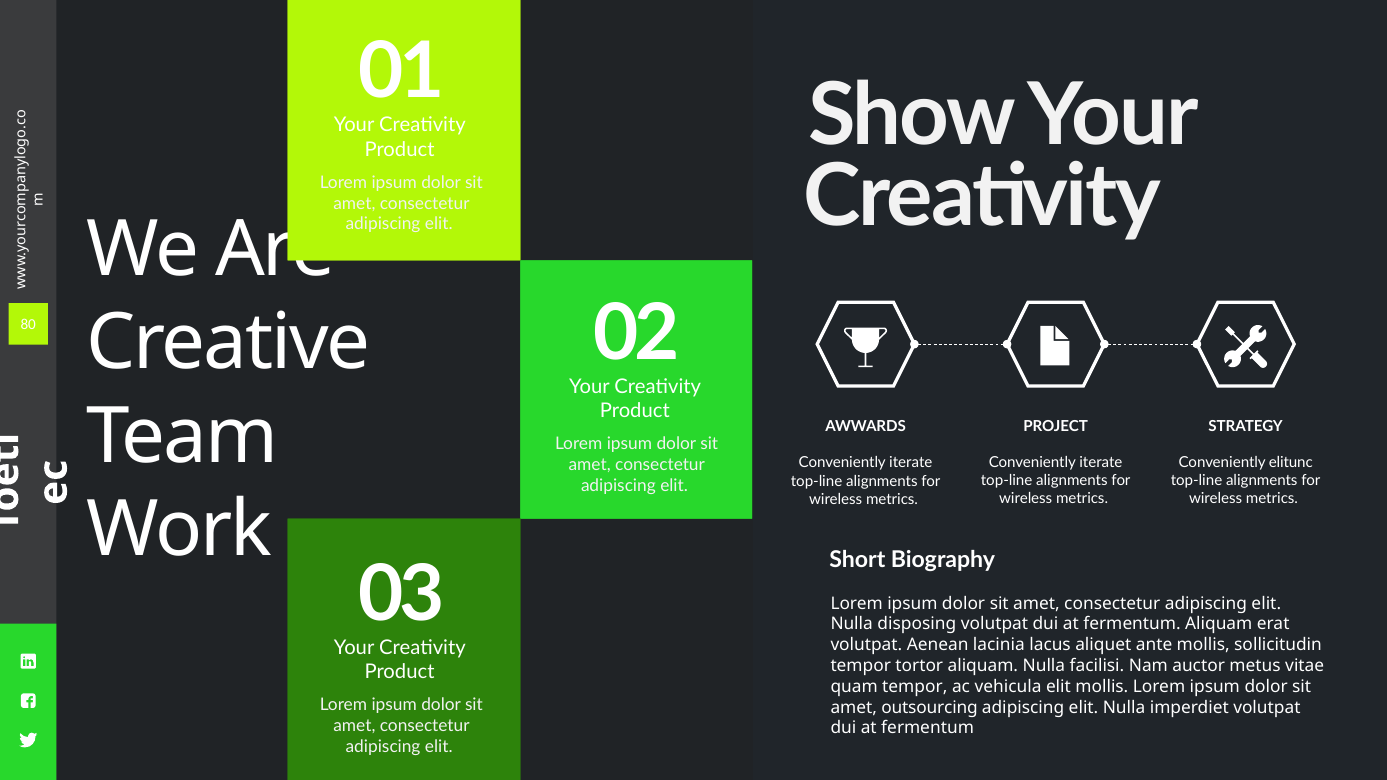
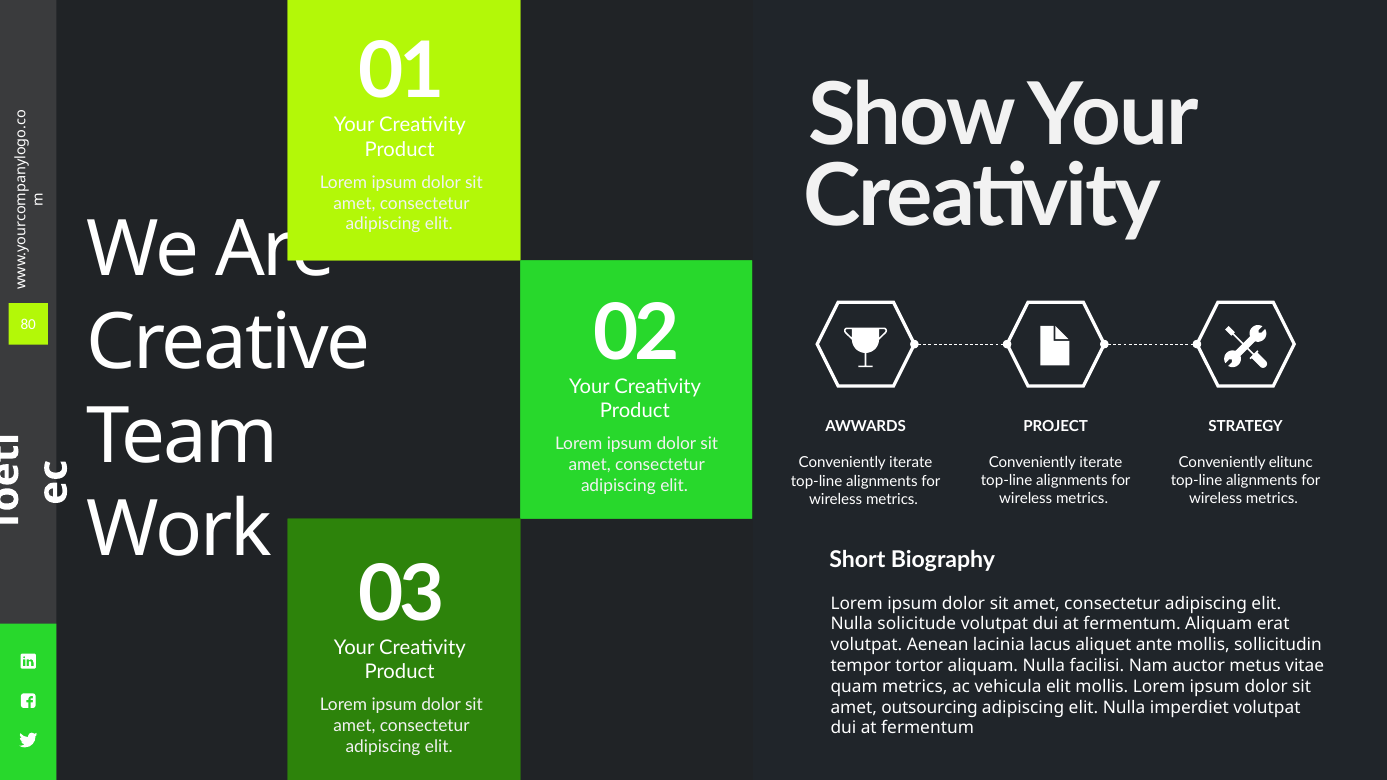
disposing: disposing -> solicitude (917, 624)
quam tempor: tempor -> metrics (915, 687)
